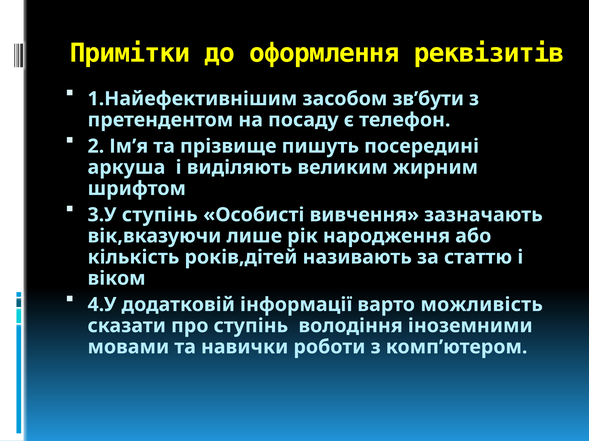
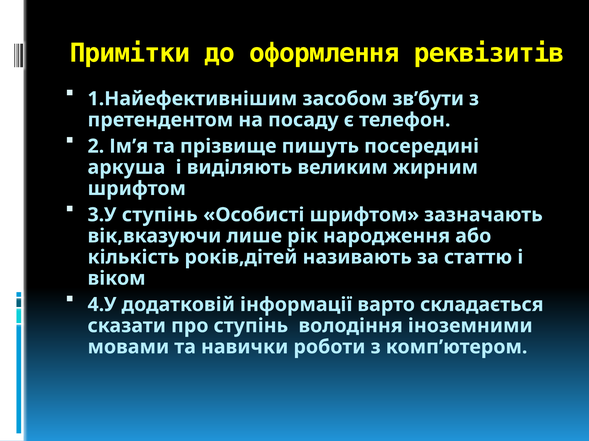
Особисті вивчення: вивчення -> шрифтом (364, 215)
можливість: можливість -> складається (482, 305)
